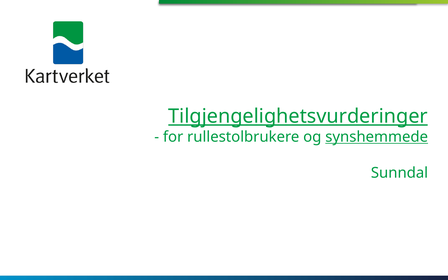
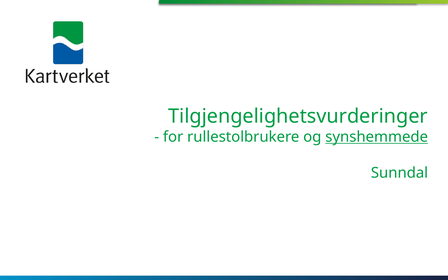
Tilgjengelighetsvurderinger underline: present -> none (298, 116)
